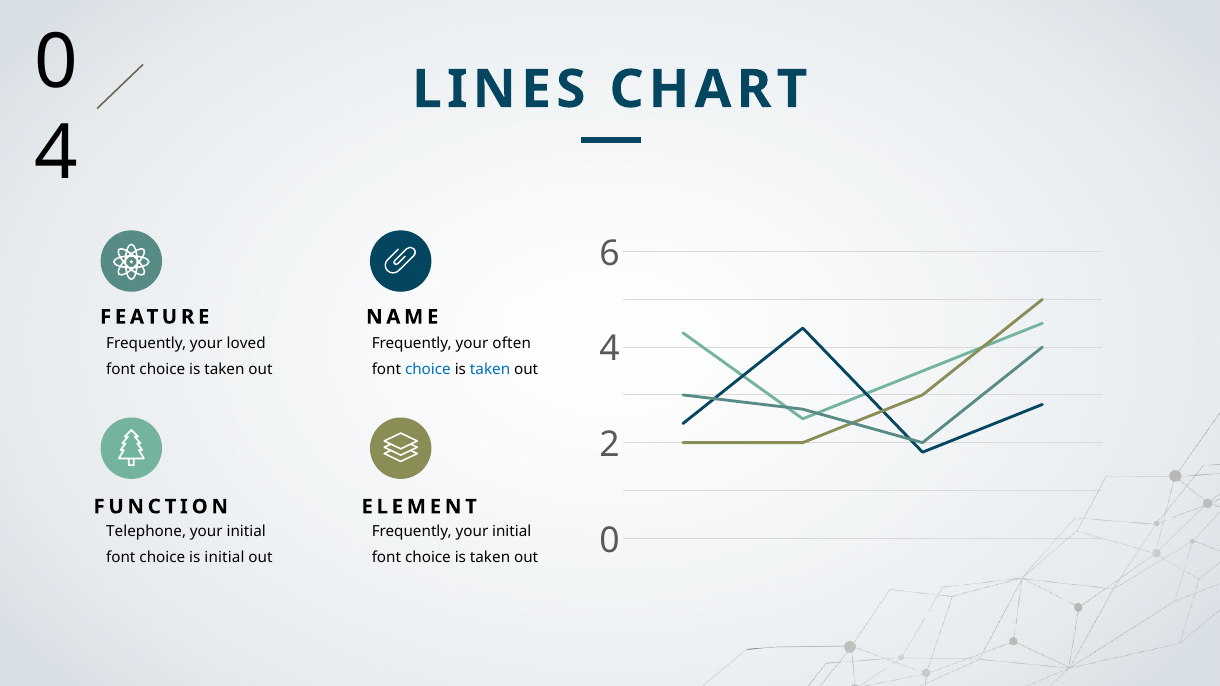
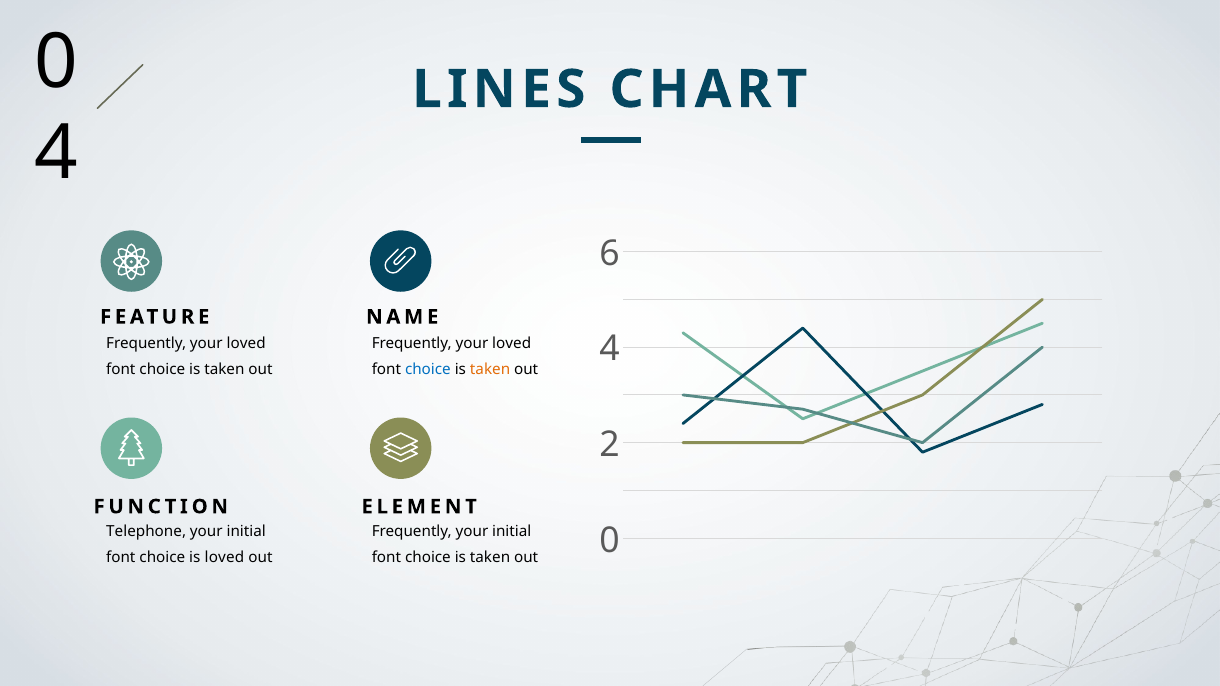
often: often -> loved (512, 344)
taken colour: blue -> orange (490, 370)
is initial: initial -> loved (224, 558)
